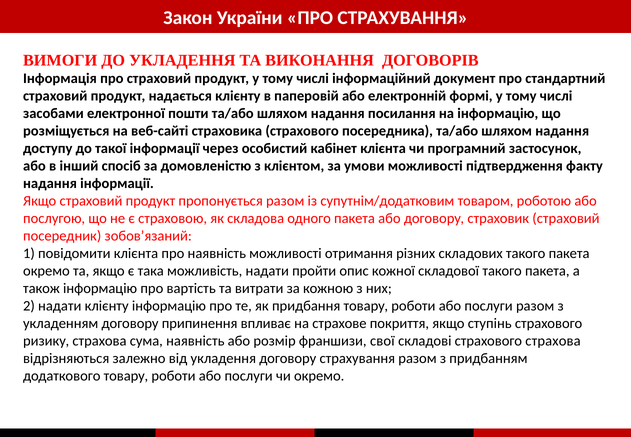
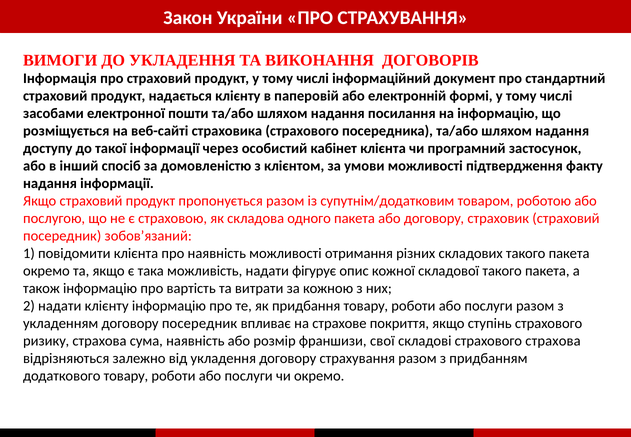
пройти: пройти -> фігурує (314, 271)
договору припинення: припинення -> посередник (200, 323)
